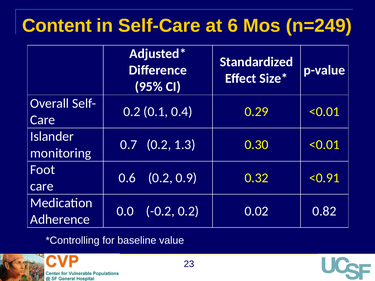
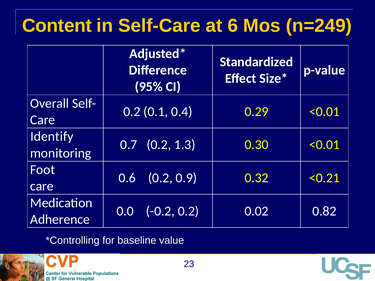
Islander: Islander -> Identify (52, 137)
<0.91: <0.91 -> <0.21 (324, 178)
